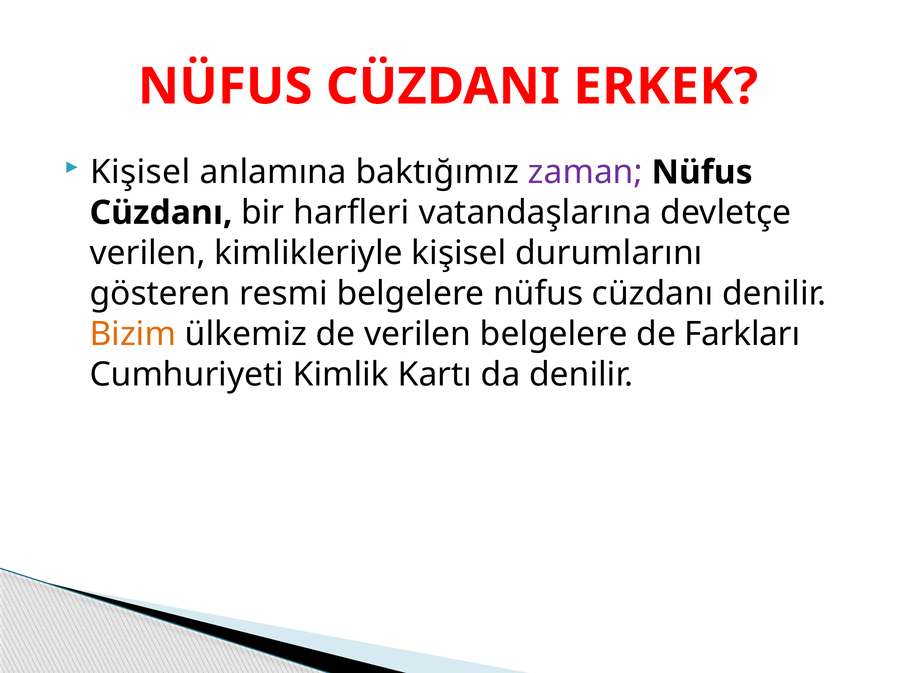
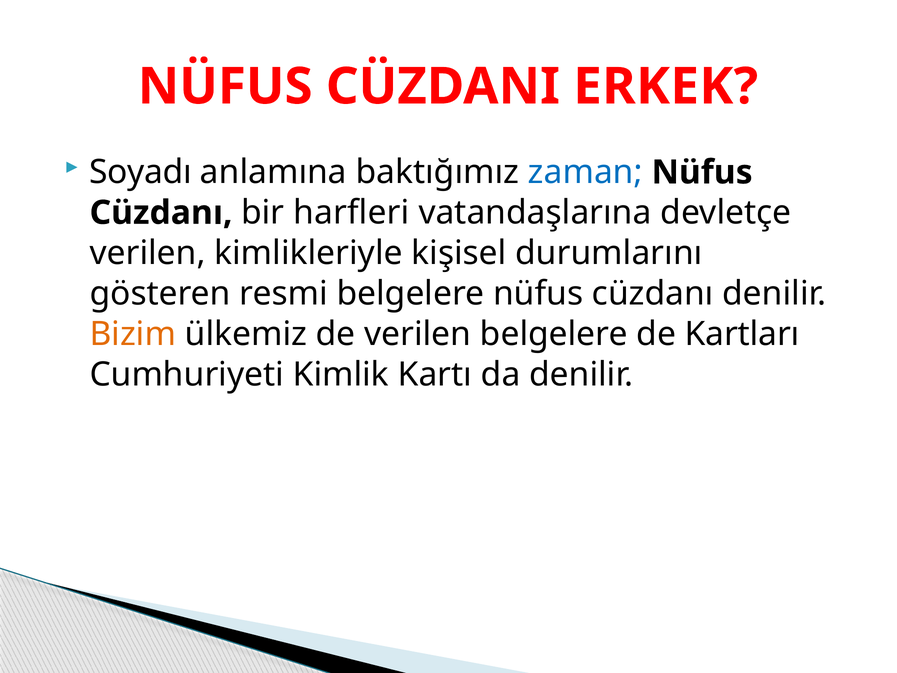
Kişisel: Kişisel -> Soyadı (141, 172)
zaman colour: purple -> blue (585, 172)
Farkları: Farkları -> Kartları (742, 334)
